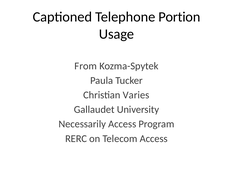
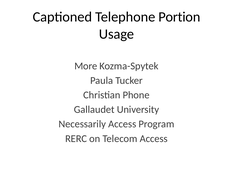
From: From -> More (86, 66)
Varies: Varies -> Phone (136, 95)
